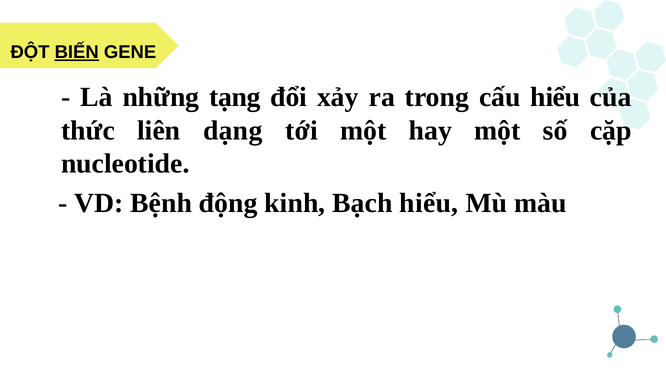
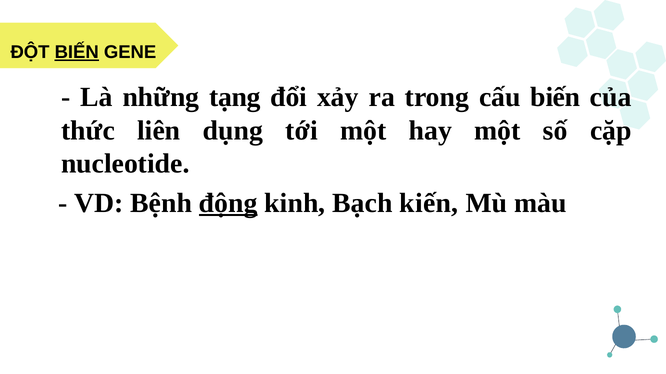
cấu hiểu: hiểu -> biến (555, 97)
dạng: dạng -> dụng (233, 131)
động underline: none -> present (228, 203)
Bạch hiểu: hiểu -> kiến (429, 203)
